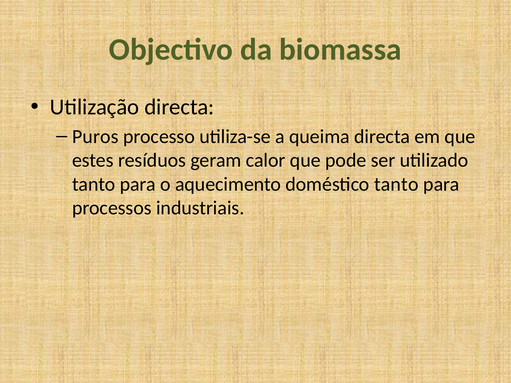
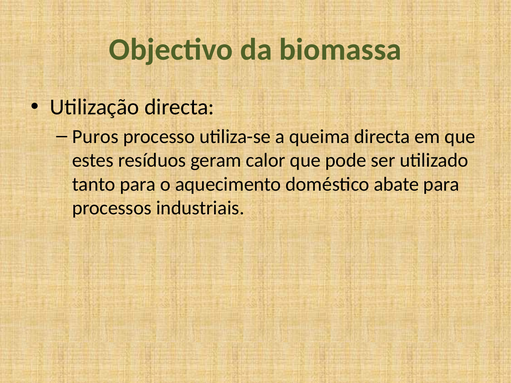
doméstico tanto: tanto -> abate (396, 184)
